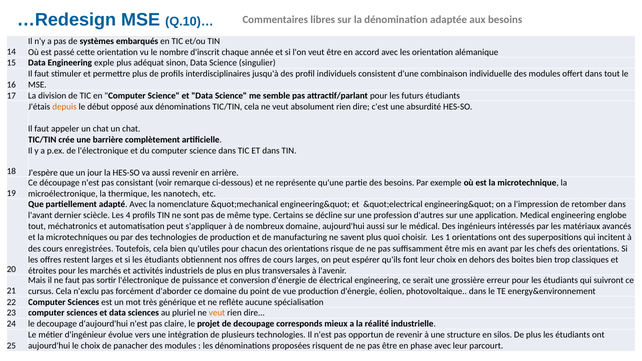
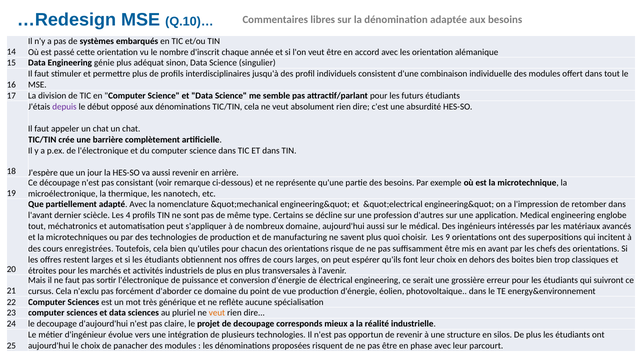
exple: exple -> génie (104, 63)
depuis colour: orange -> purple (64, 107)
1: 1 -> 9 (448, 238)
